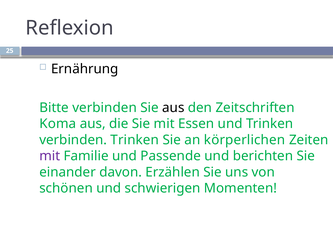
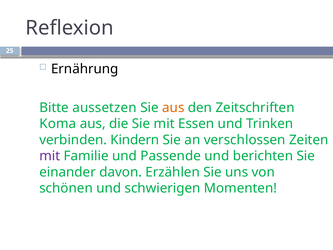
Bitte verbinden: verbinden -> aussetzen (104, 108)
aus colour: black -> orange (173, 108)
verbinden Trinken: Trinken -> Kindern (135, 140)
körperlichen: körperlichen -> verschlossen (245, 140)
